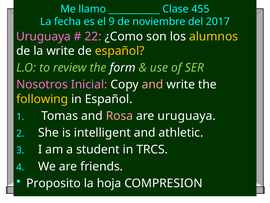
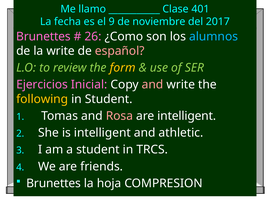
455: 455 -> 401 (200, 9)
Uruguaya: Uruguaya -> Brunettes (43, 36)
22: 22 -> 26 (93, 36)
alumnos colour: yellow -> light blue (214, 36)
español colour: yellow -> pink (120, 51)
form colour: white -> yellow (123, 68)
Nosotros: Nosotros -> Ejercicios (42, 84)
in Español: Español -> Student (109, 99)
are uruguaya: uruguaya -> intelligent (187, 116)
Proposito: Proposito -> Brunettes (54, 183)
